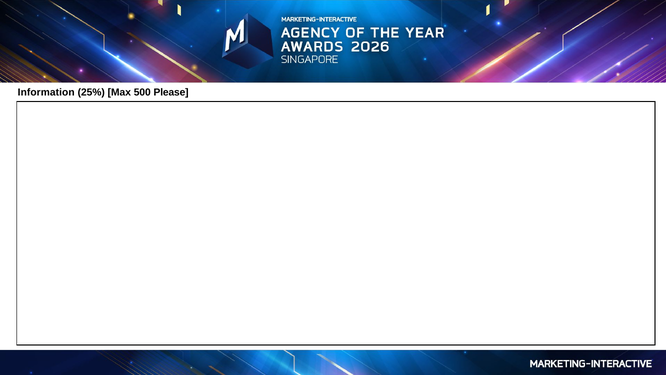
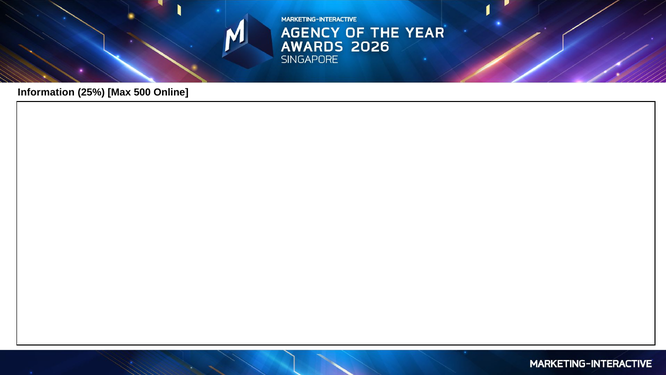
Please: Please -> Online (171, 92)
